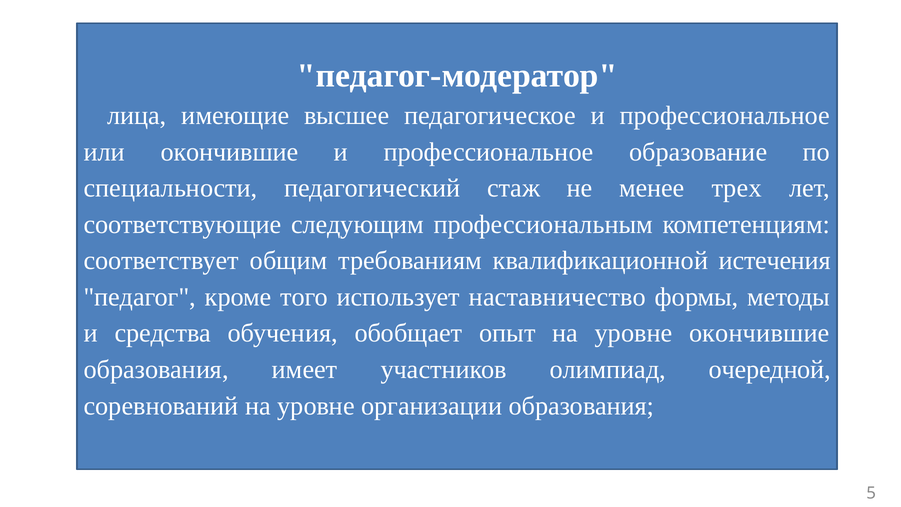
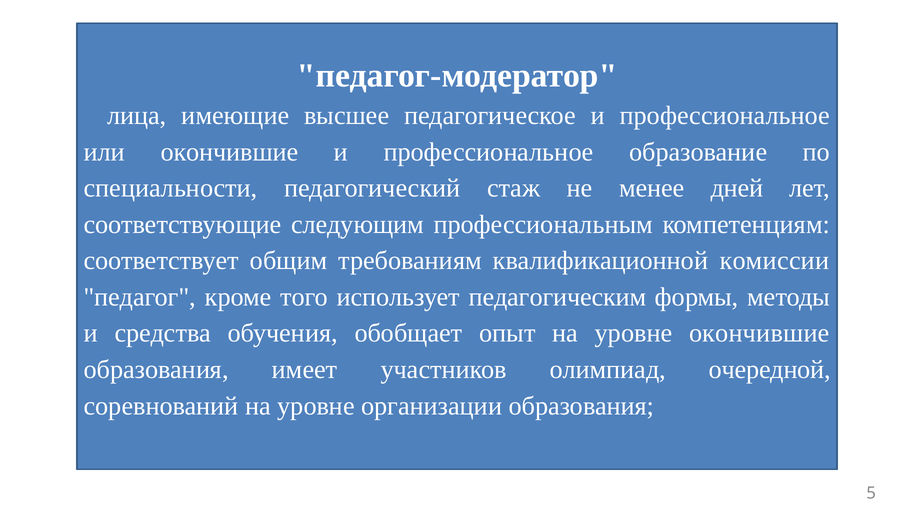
трех: трех -> дней (737, 188)
истечения: истечения -> комиссии (774, 261)
наставничество: наставничество -> педагогическим (558, 297)
